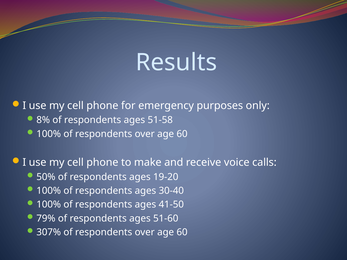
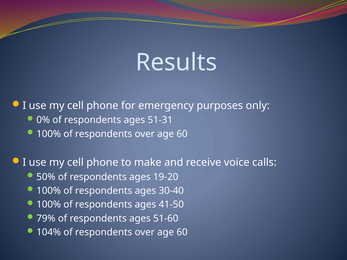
8%: 8% -> 0% (43, 120)
51-58: 51-58 -> 51-31 (160, 120)
307%: 307% -> 104% (49, 233)
